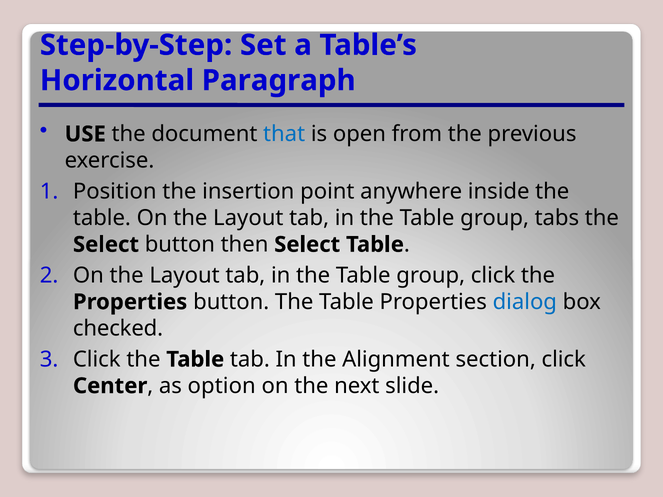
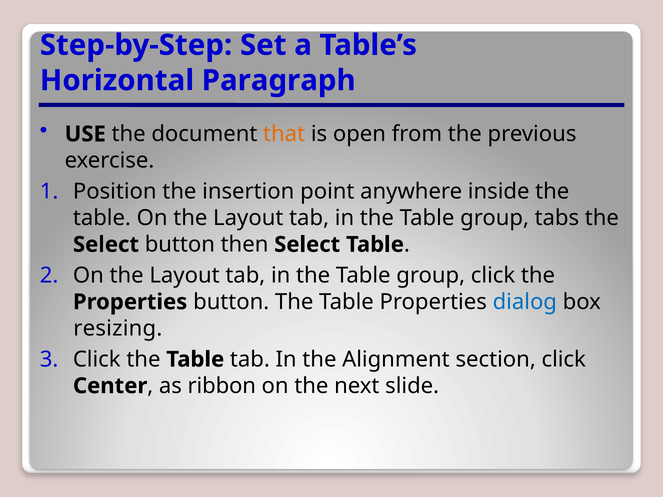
that colour: blue -> orange (284, 134)
checked: checked -> resizing (118, 329)
option: option -> ribbon (222, 386)
